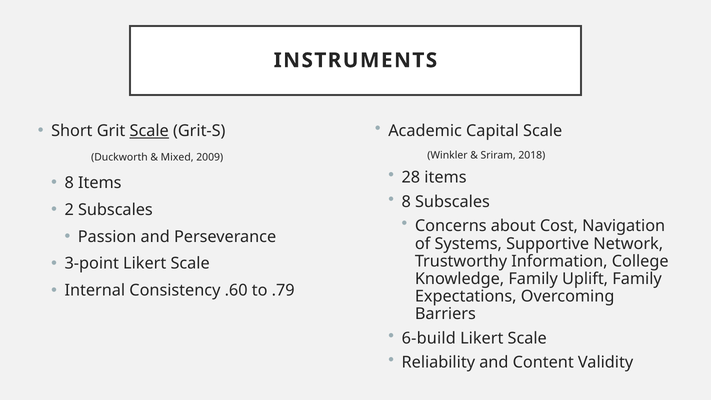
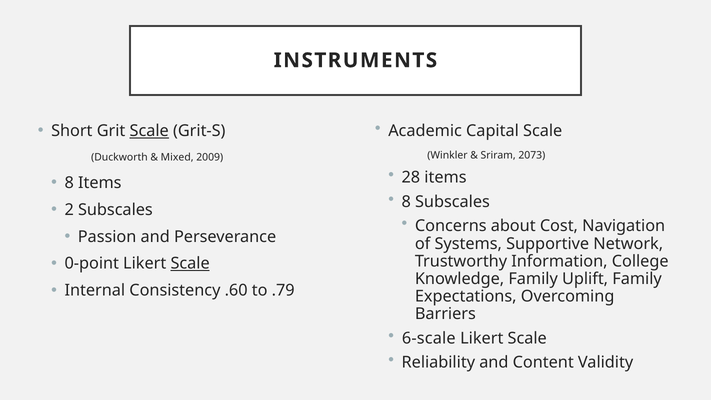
2018: 2018 -> 2073 (532, 155)
3-point: 3-point -> 0-point (92, 264)
Scale underline: none -> present (190, 264)
6-build: 6-build -> 6-scale (429, 338)
